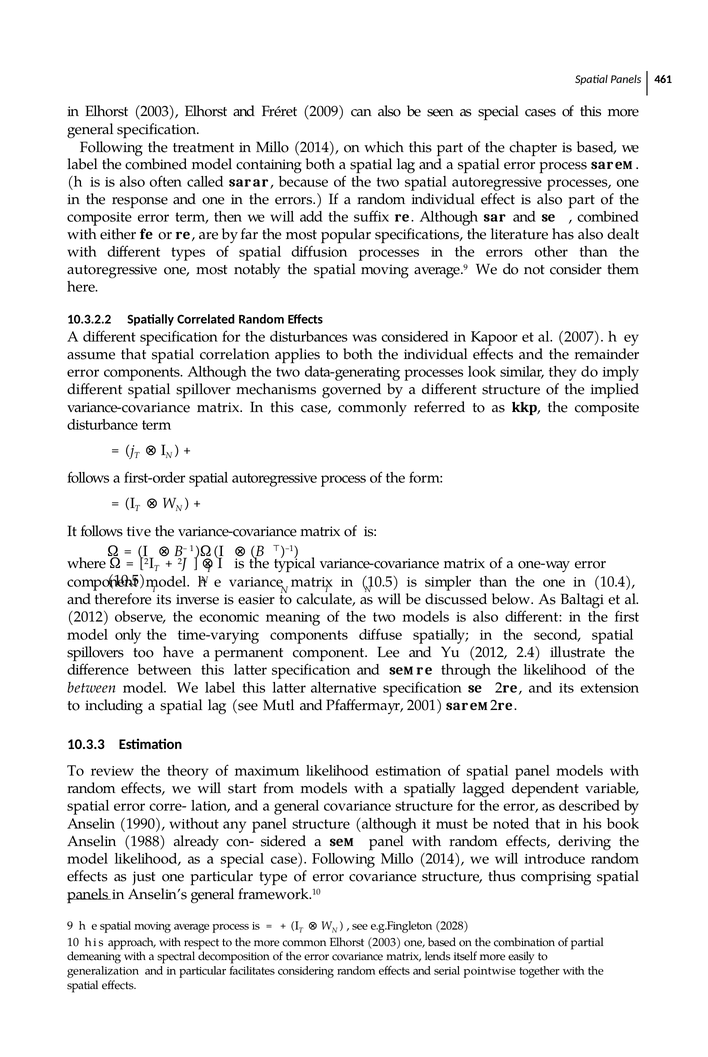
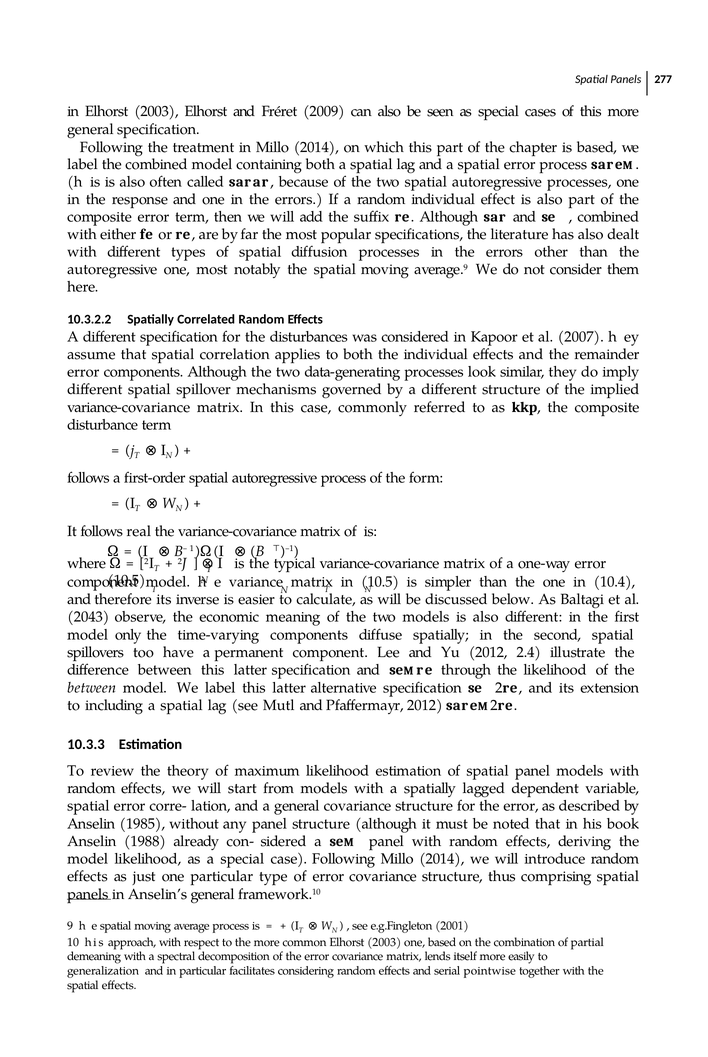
461: 461 -> 277 (663, 80)
tive: tive -> real (139, 532)
2012: 2012 -> 2043 (88, 617)
Pfaffermayr 2001: 2001 -> 2012 (425, 706)
1990: 1990 -> 1985 (142, 824)
2028: 2028 -> 2001 (452, 927)
